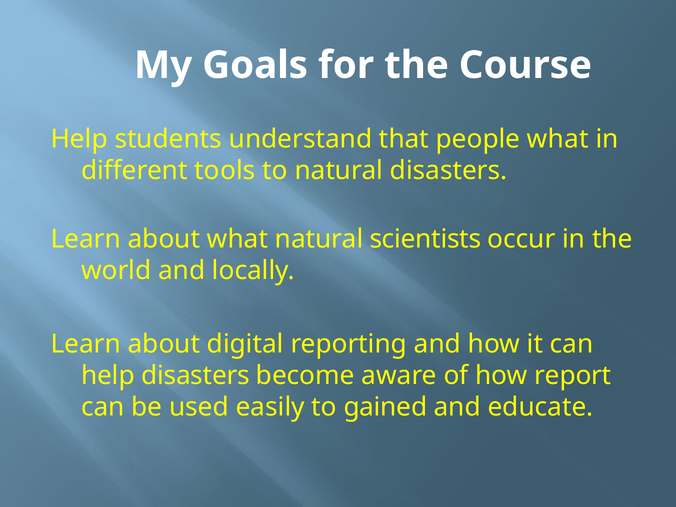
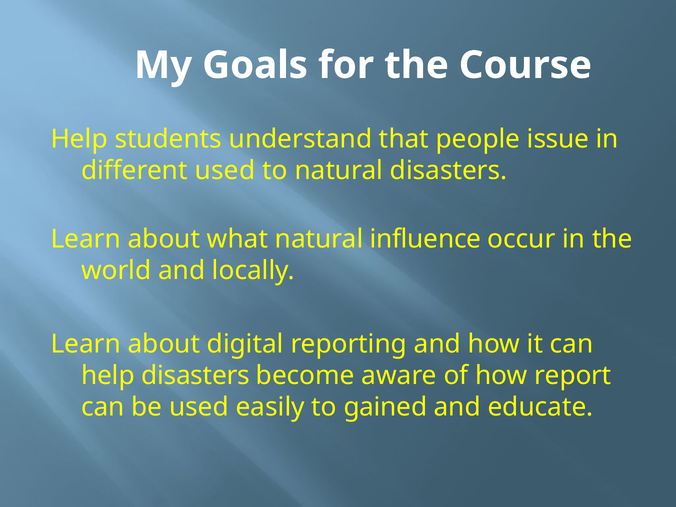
people what: what -> issue (558, 139)
different tools: tools -> used (225, 171)
scientists: scientists -> influence (425, 239)
